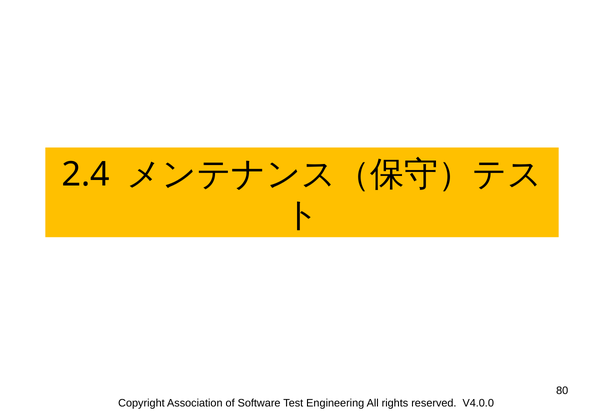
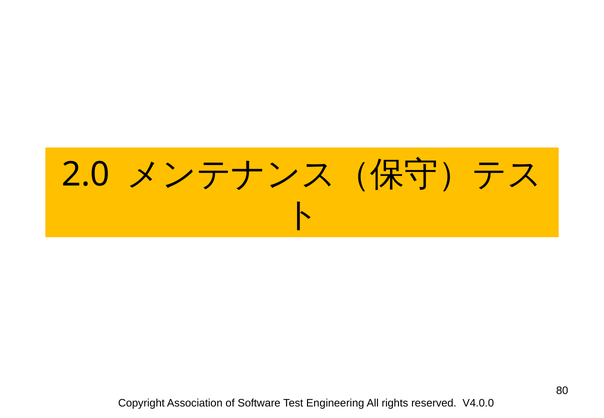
2.4: 2.4 -> 2.0 (86, 174)
